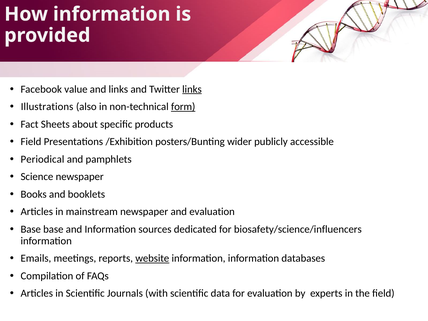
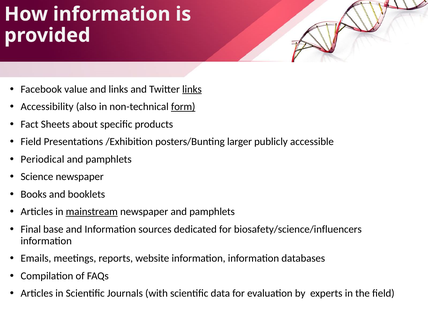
Illustrations: Illustrations -> Accessibility (47, 107)
wider: wider -> larger (240, 142)
mainstream underline: none -> present (92, 212)
newspaper and evaluation: evaluation -> pamphlets (212, 212)
Base: Base -> Final (31, 229)
website underline: present -> none (152, 258)
